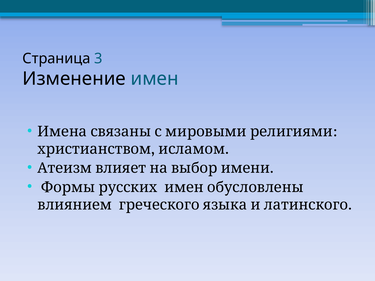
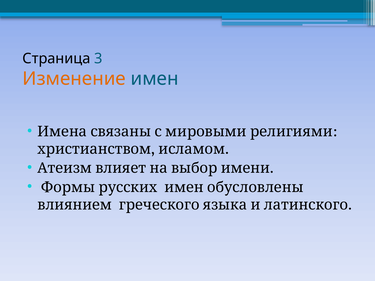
Изменение colour: black -> orange (74, 79)
